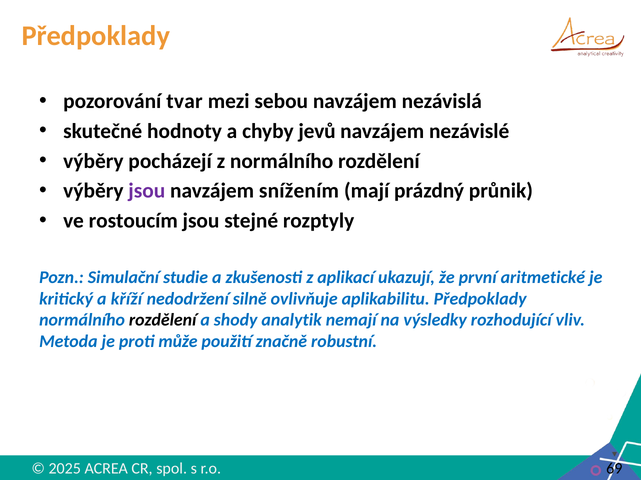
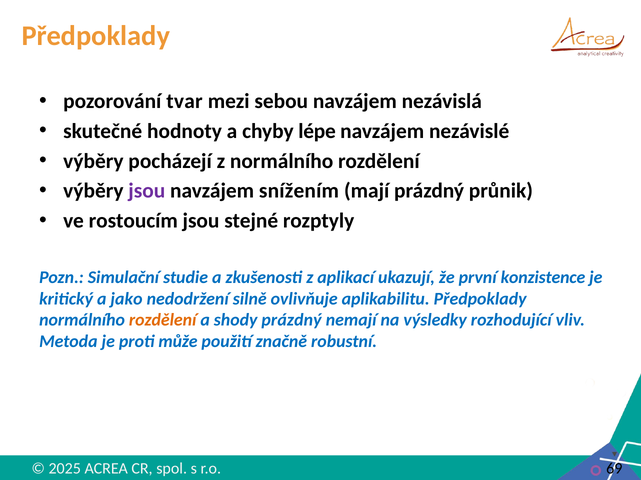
jevů: jevů -> lépe (317, 131)
aritmetické: aritmetické -> konzistence (543, 278)
kříží: kříží -> jako (127, 299)
rozdělení colour: black -> orange (163, 321)
shody analytik: analytik -> prázdný (292, 321)
